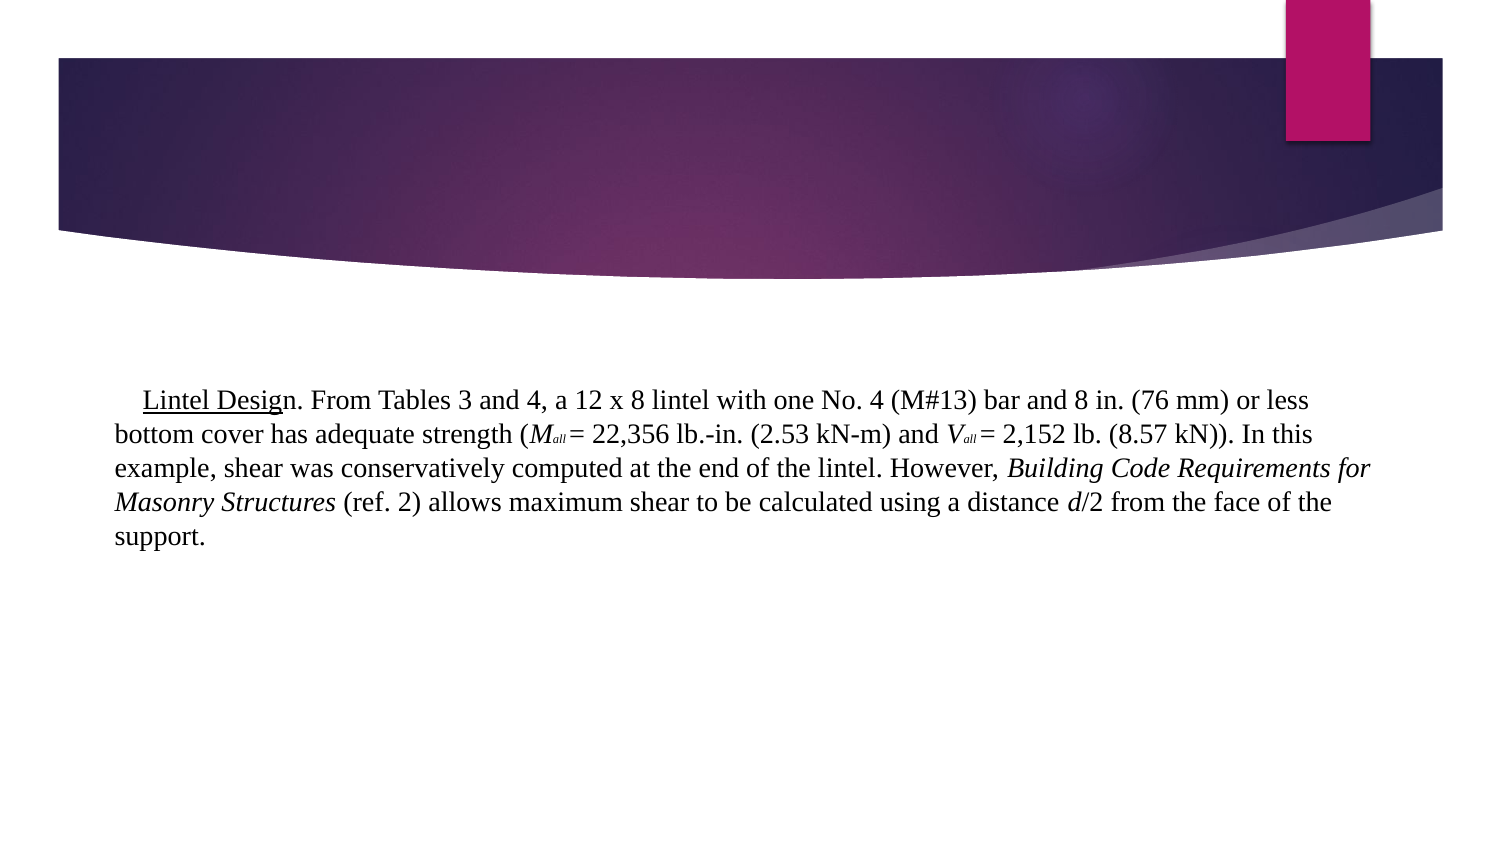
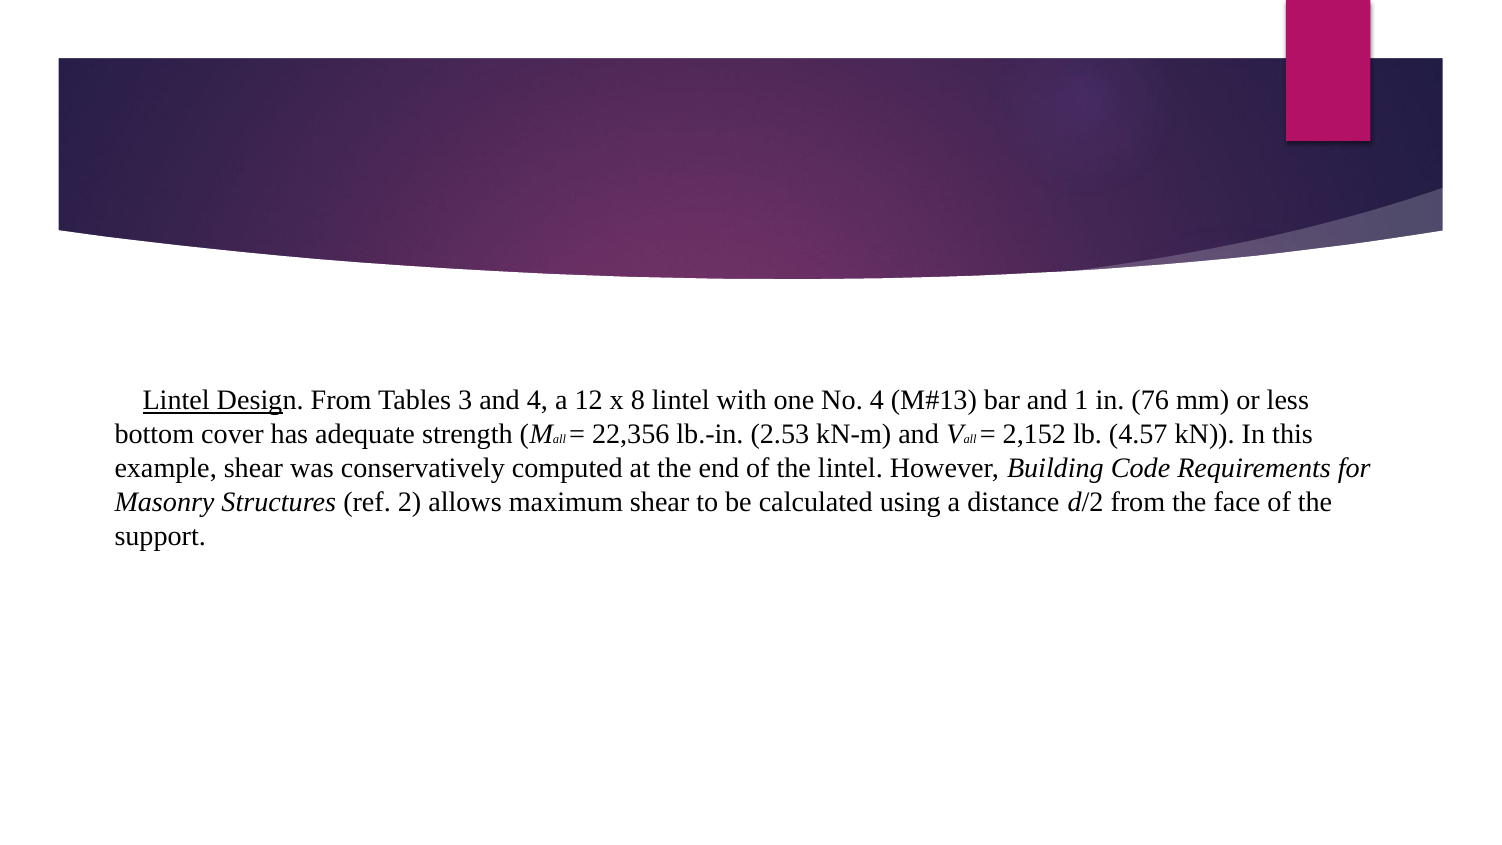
and 8: 8 -> 1 (1081, 401)
8.57: 8.57 -> 4.57 (1138, 434)
